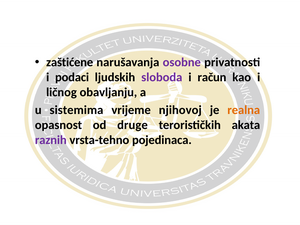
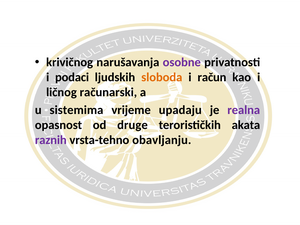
zaštićene: zaštićene -> krivičnog (70, 62)
sloboda colour: purple -> orange (162, 77)
obavljanju: obavljanju -> računarski (108, 92)
njihovoj: njihovoj -> upadaju (180, 110)
realna colour: orange -> purple (244, 110)
pojedinaca: pojedinaca -> obavljanju (162, 140)
